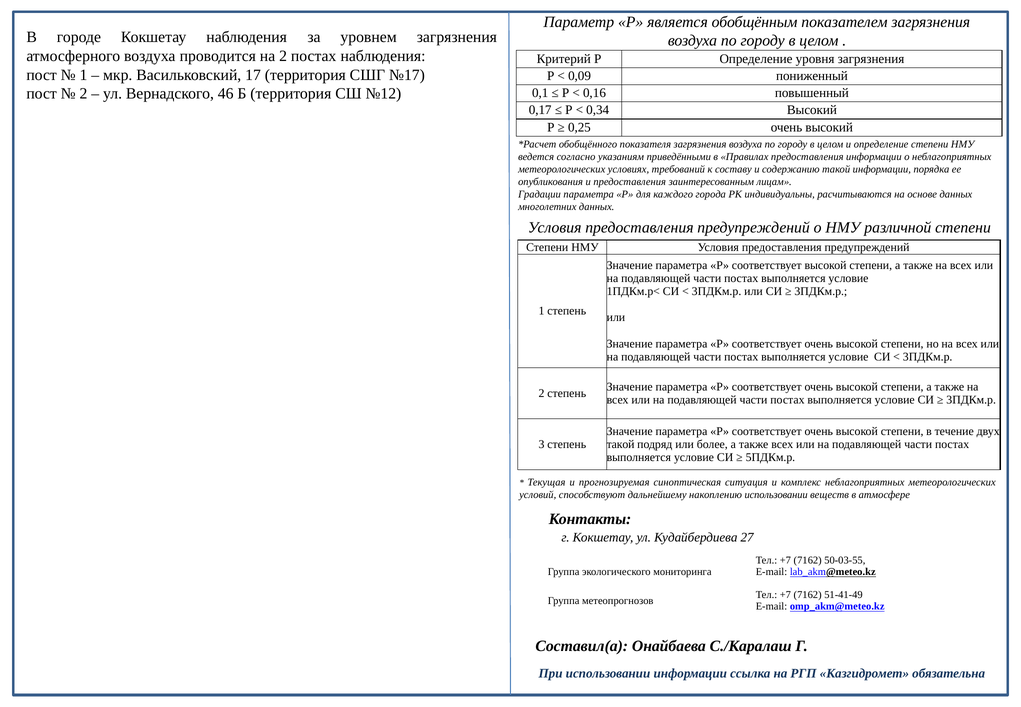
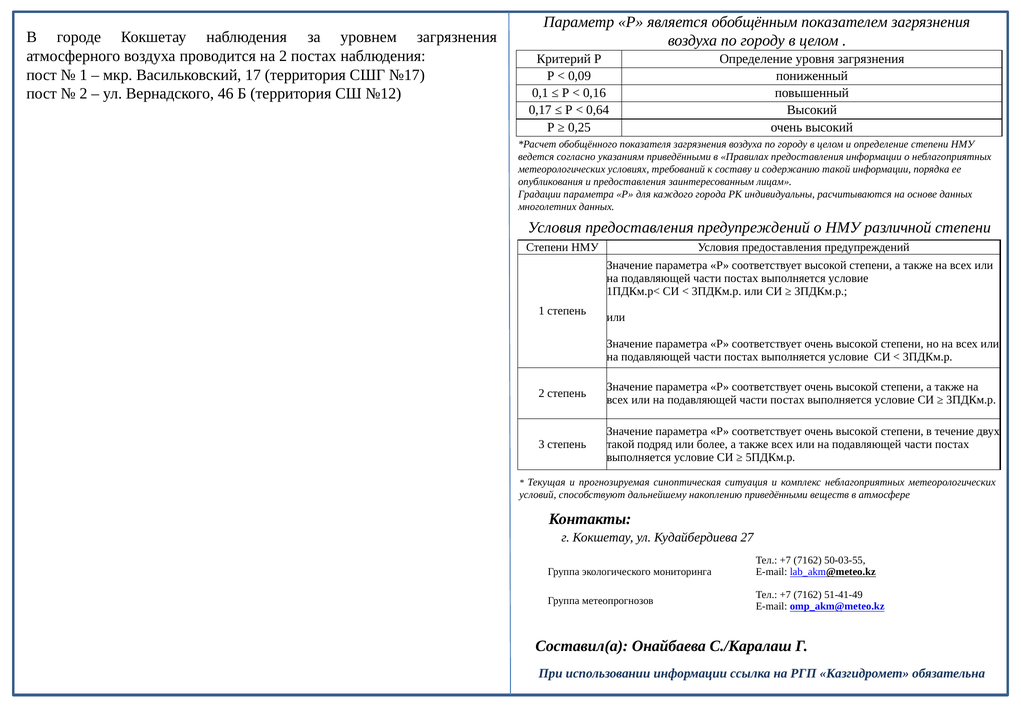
0,34: 0,34 -> 0,64 (598, 110)
накоплению использовании: использовании -> приведёнными (776, 495)
